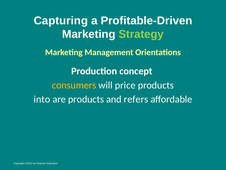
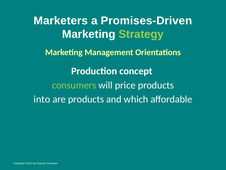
Capturing: Capturing -> Marketers (61, 21)
Profitable-Driven: Profitable-Driven -> Promises-Driven (146, 21)
consumers colour: yellow -> light green (74, 85)
refers: refers -> which (136, 99)
